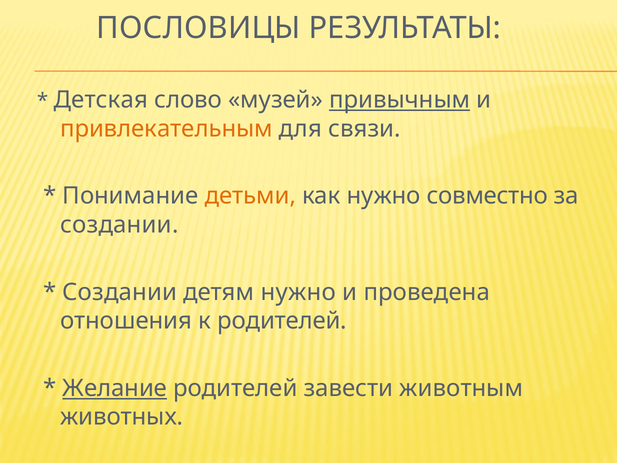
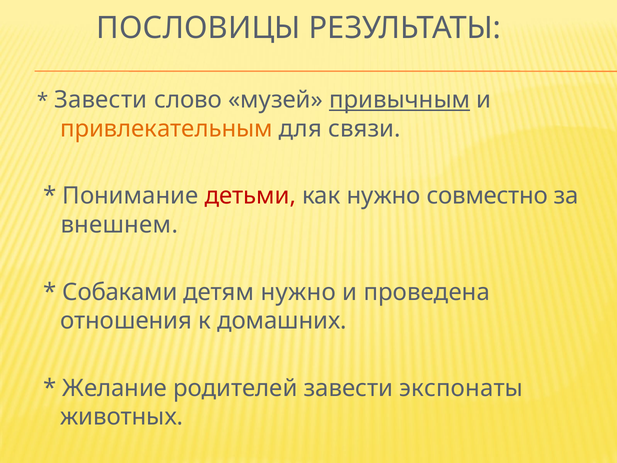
Детская: Детская -> Завести (101, 100)
детьми colour: orange -> red (250, 196)
создании: создании -> внешнем (119, 225)
Создании: Создании -> Собаками (120, 292)
к родителей: родителей -> домашних (282, 321)
Желание underline: present -> none (115, 388)
животным: животным -> экспонаты (461, 388)
